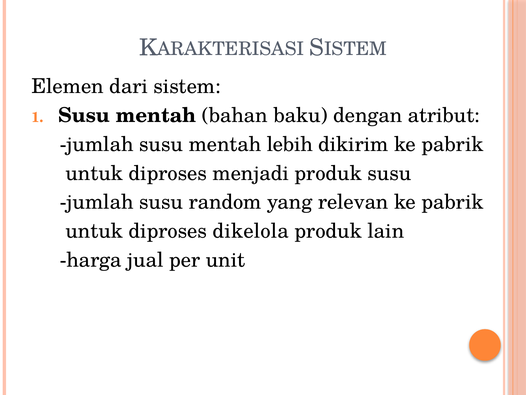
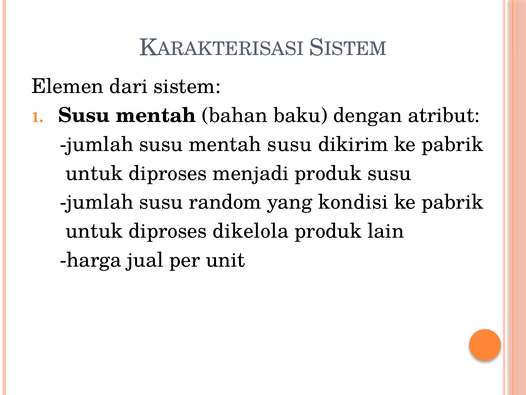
mentah lebih: lebih -> susu (290, 144)
relevan: relevan -> kondisi (353, 202)
